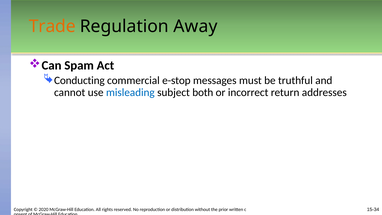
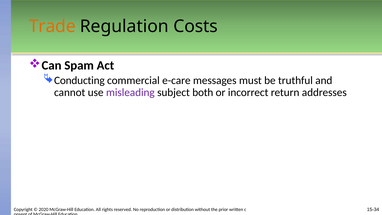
Away: Away -> Costs (196, 26)
e-stop: e-stop -> e-care (176, 80)
misleading colour: blue -> purple (130, 92)
